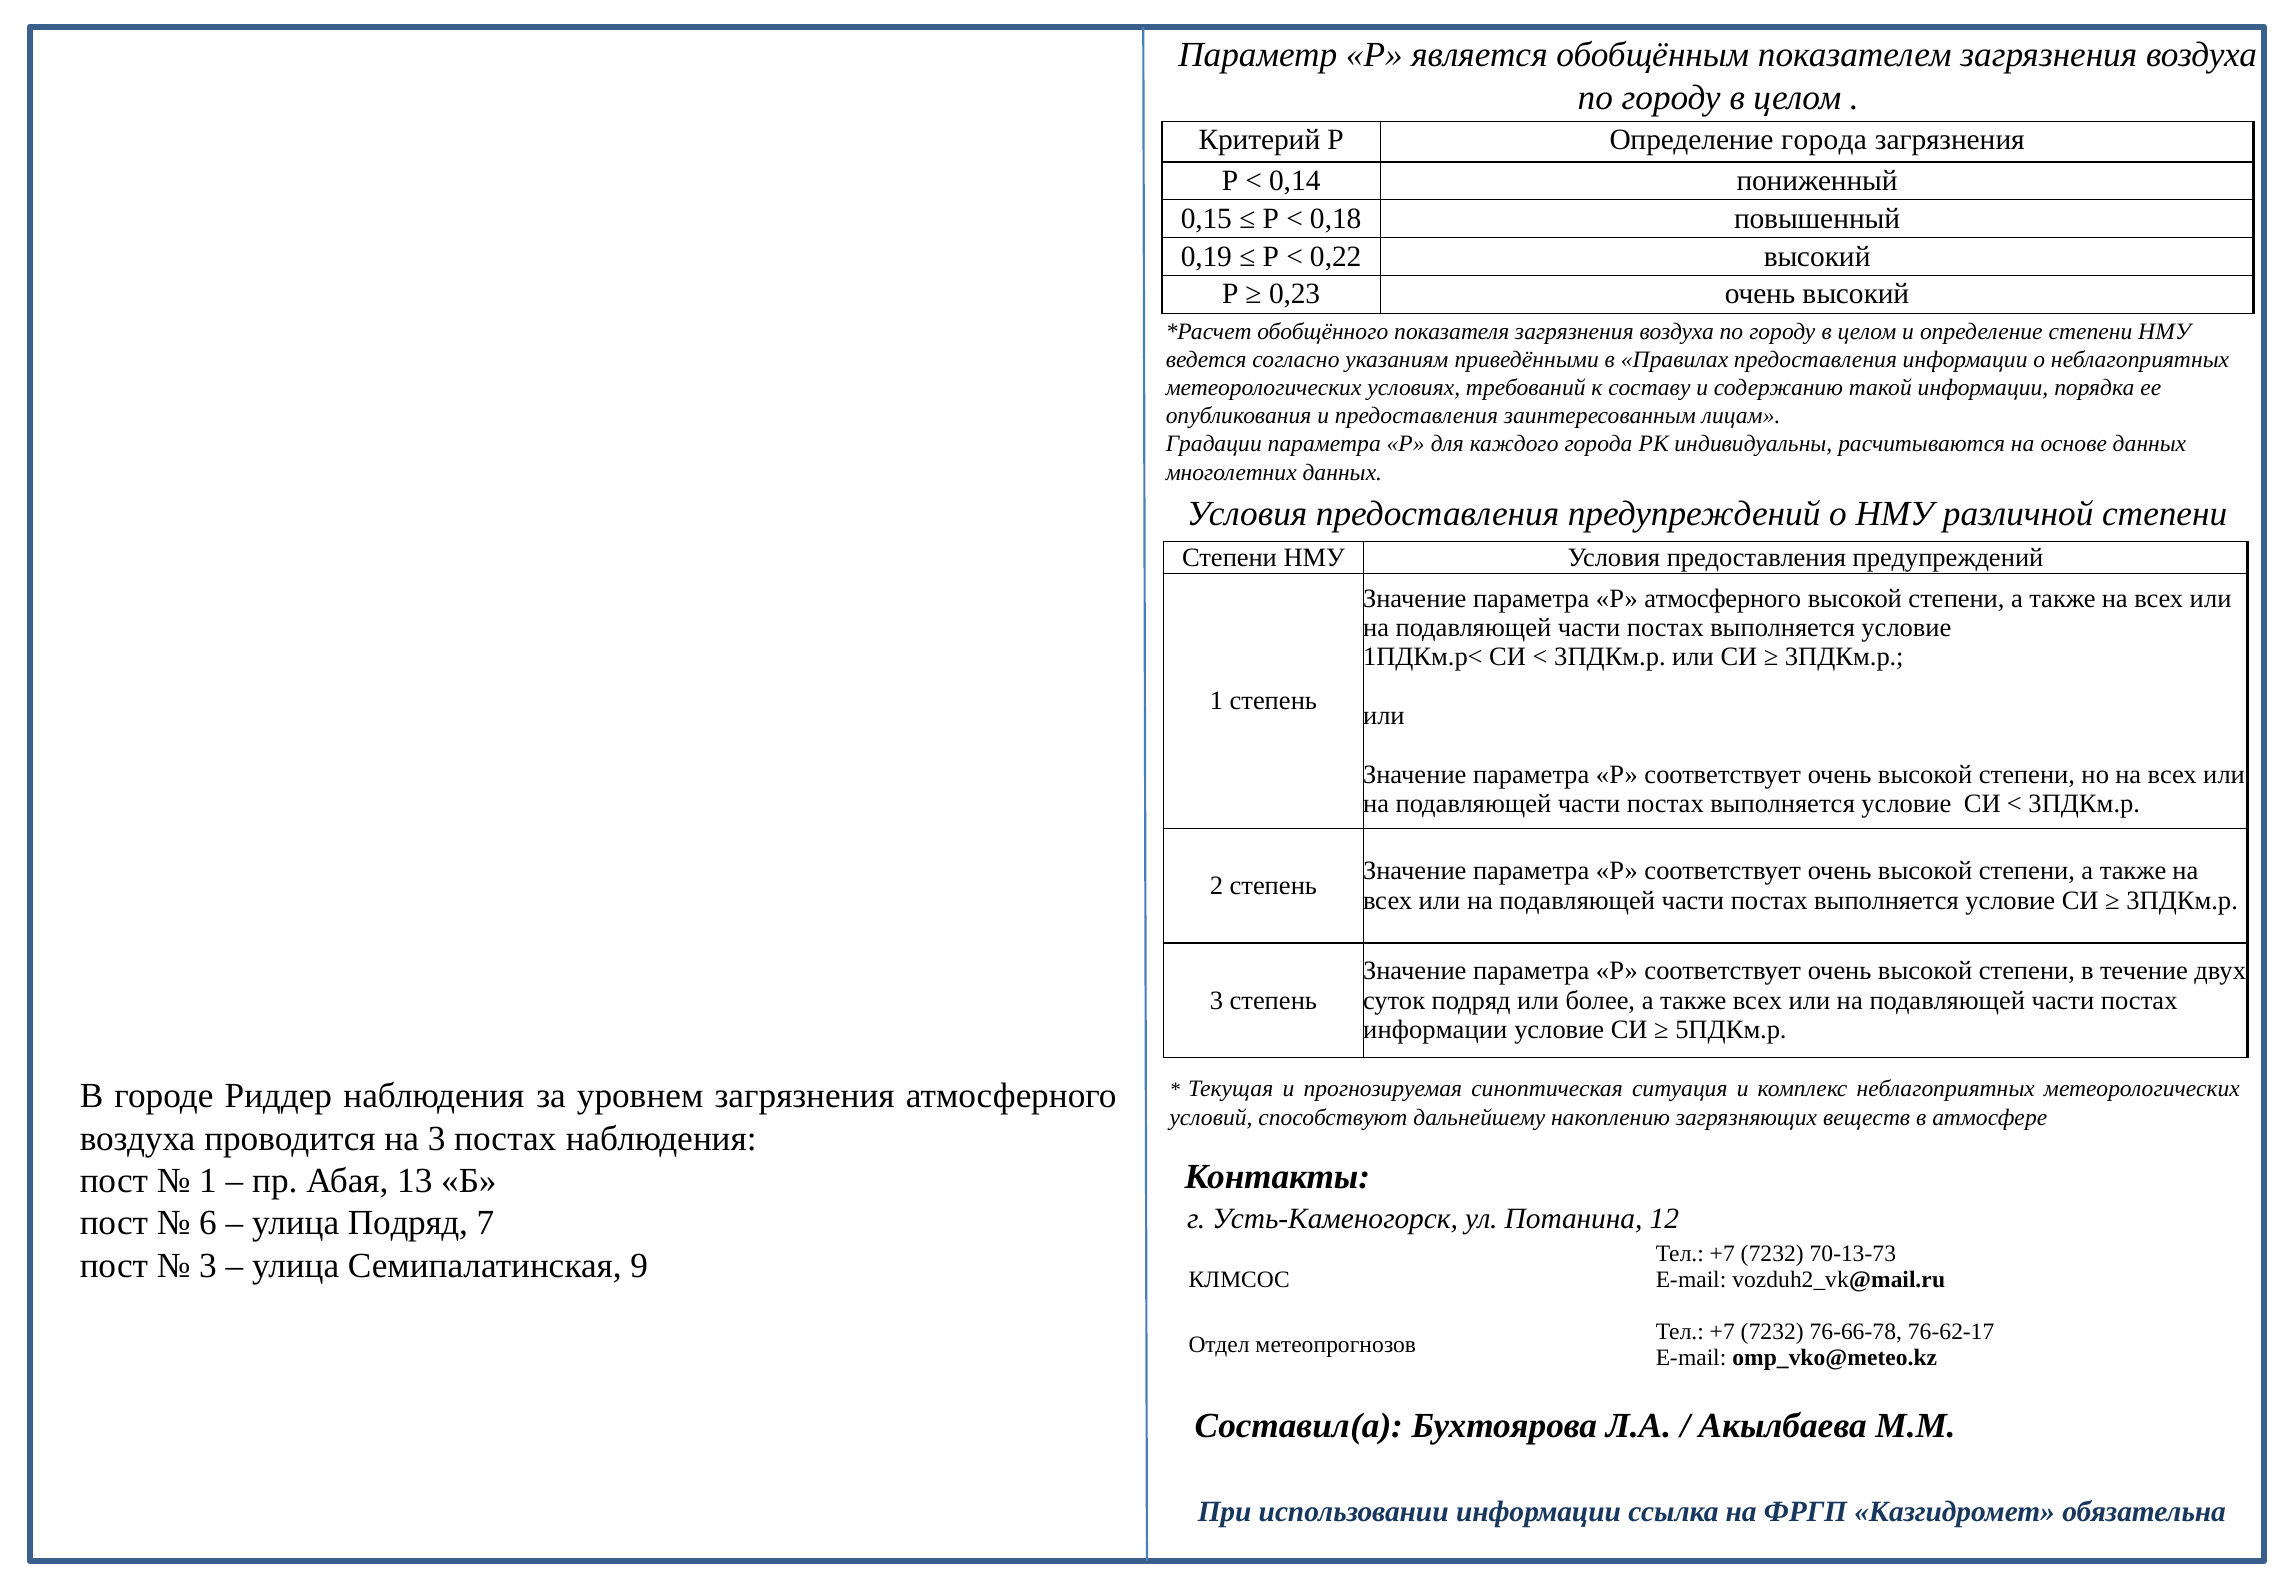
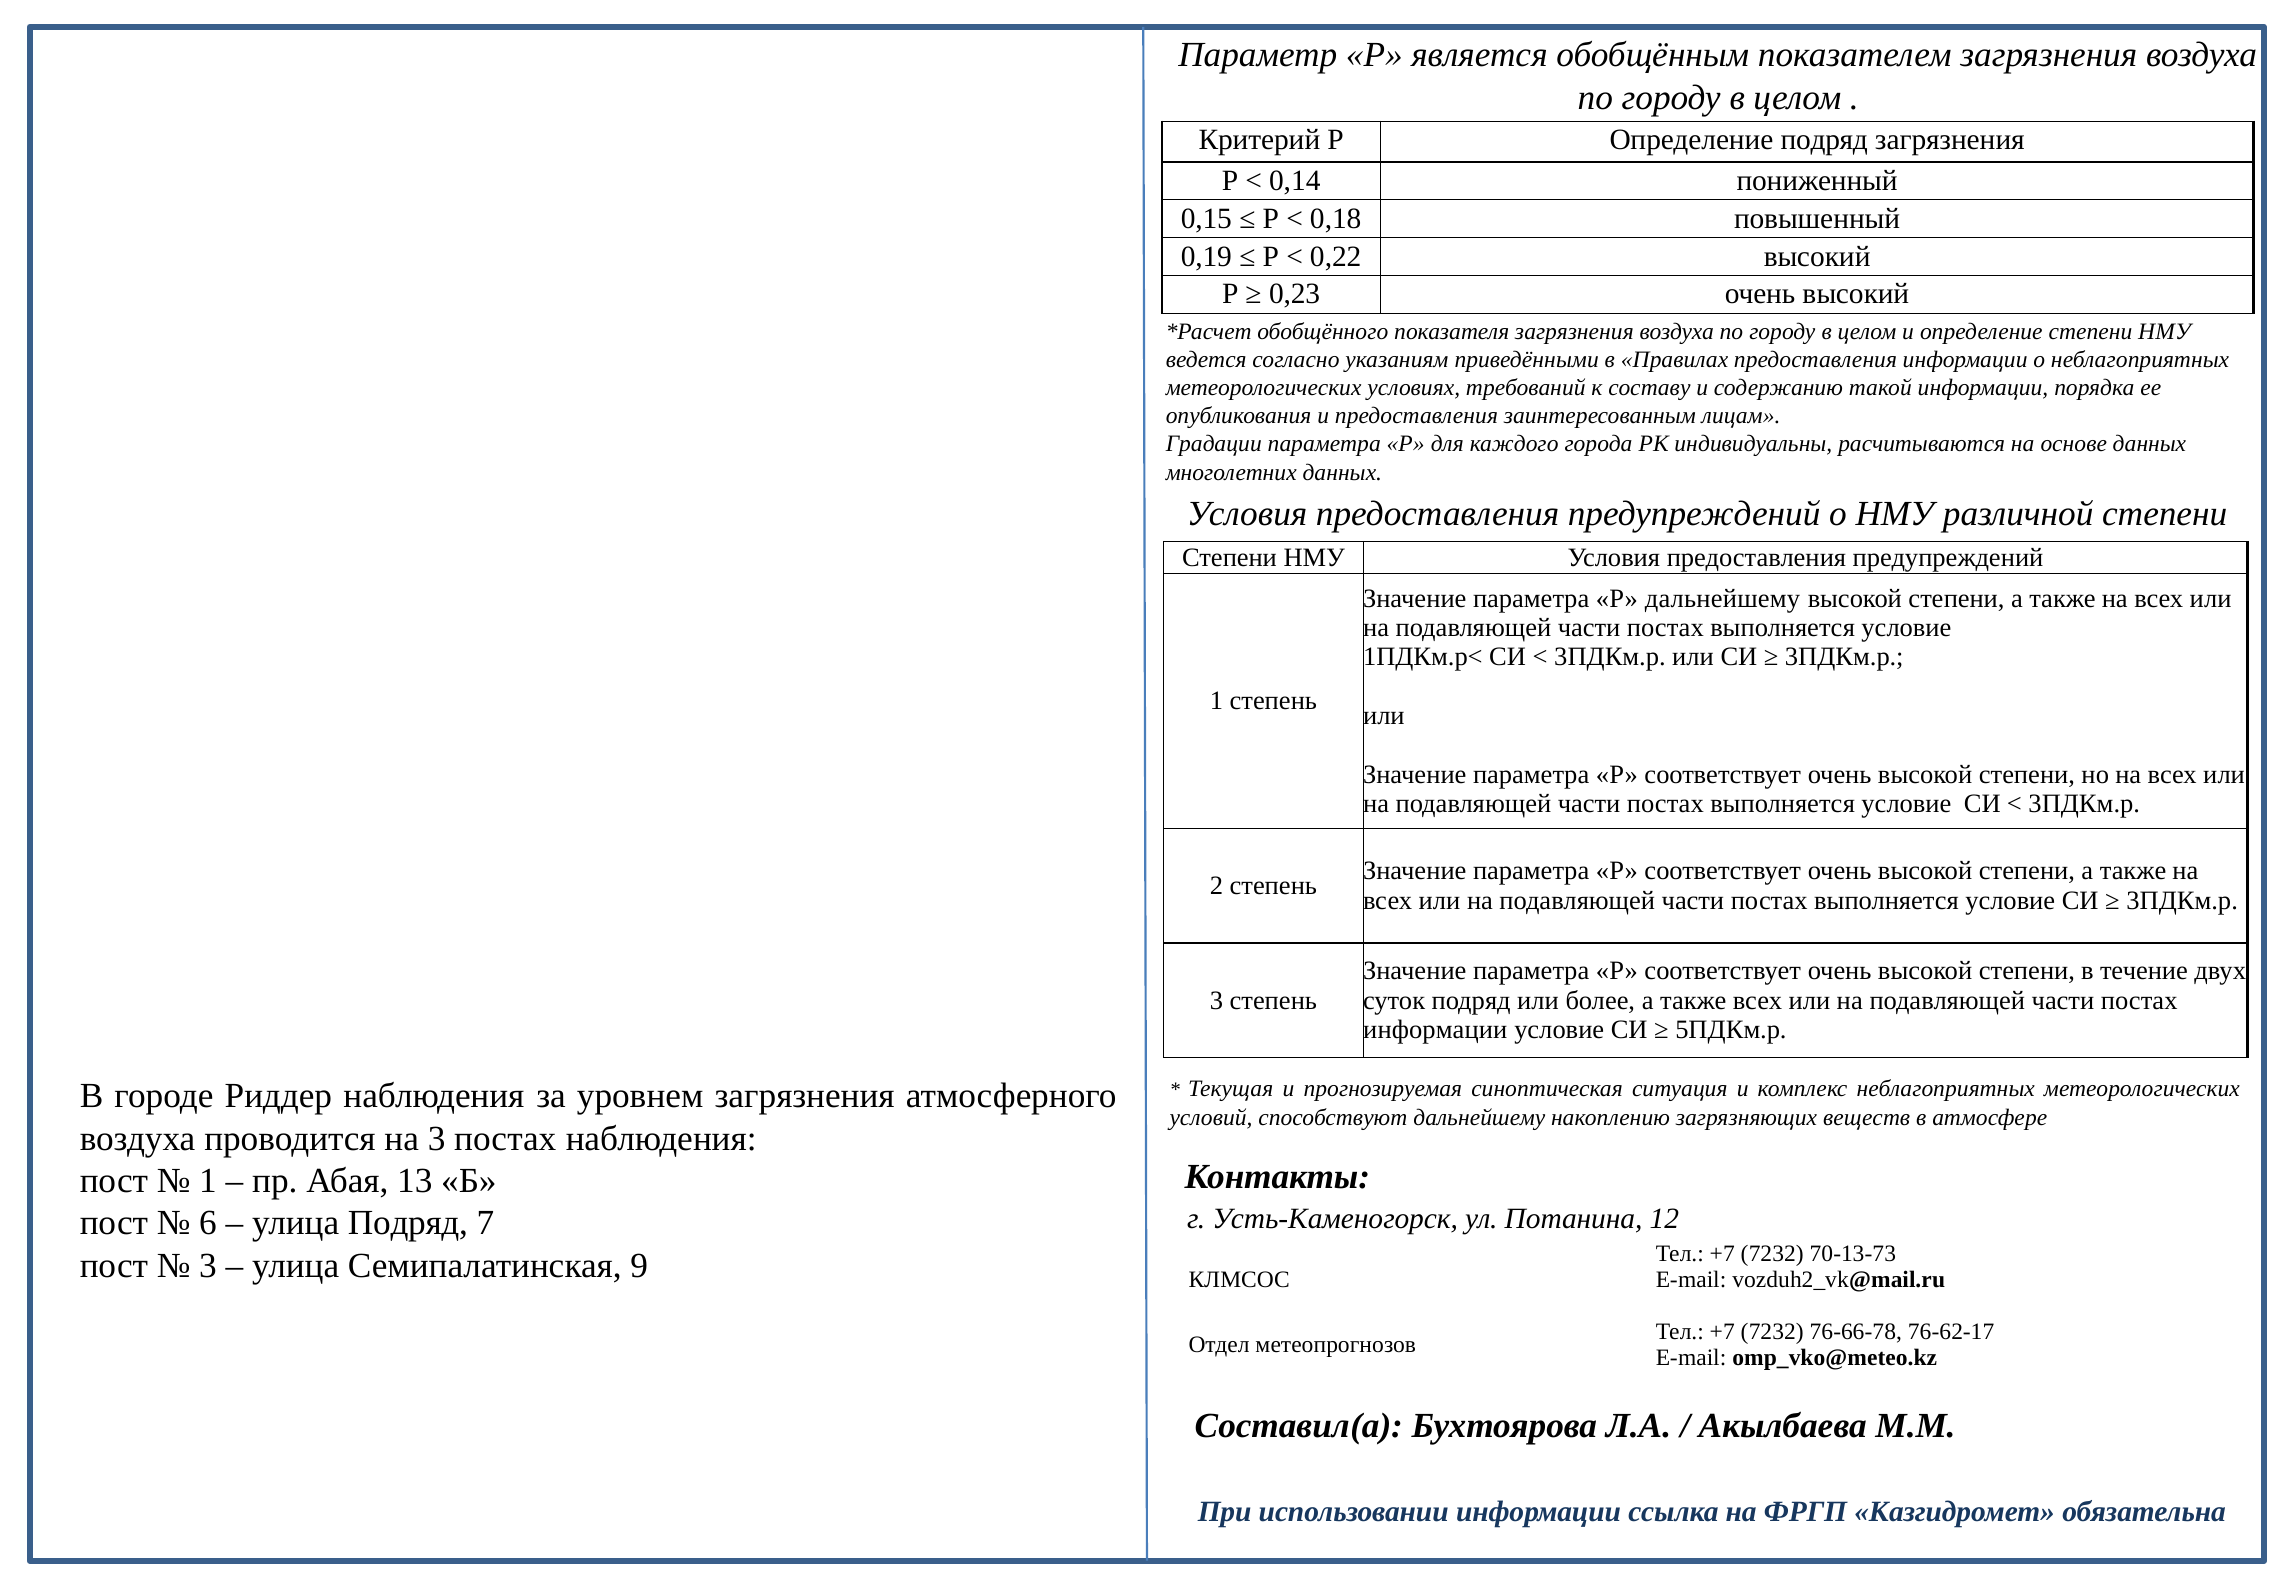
Определение города: города -> подряд (1824, 140)
Р атмосферного: атмосферного -> дальнейшему (1723, 598)
